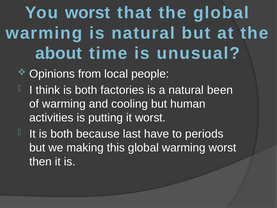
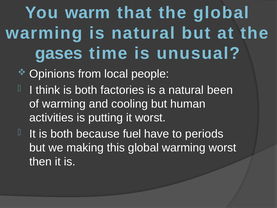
You worst: worst -> warm (88, 13)
about: about -> gases (59, 53)
last: last -> fuel (132, 134)
